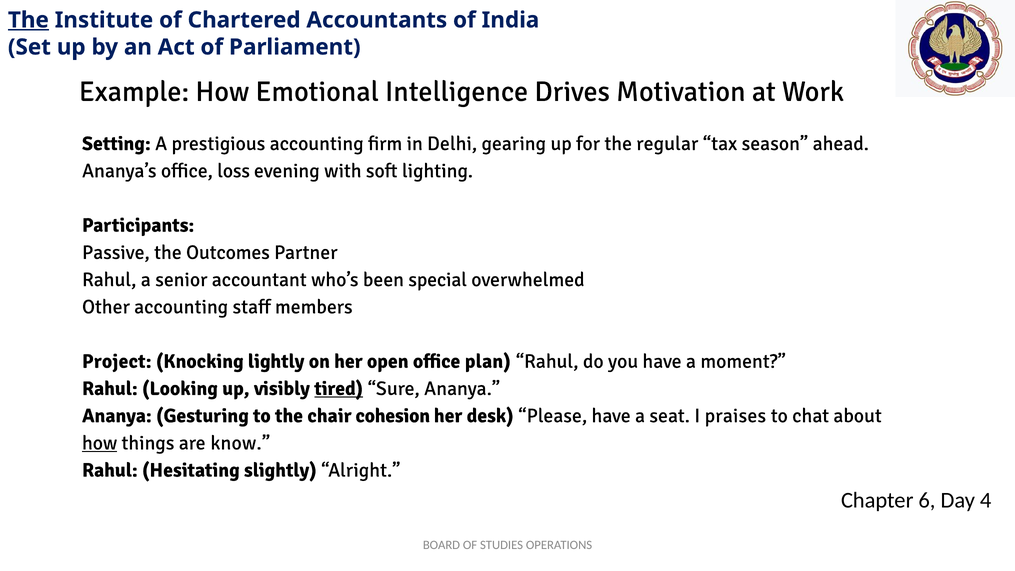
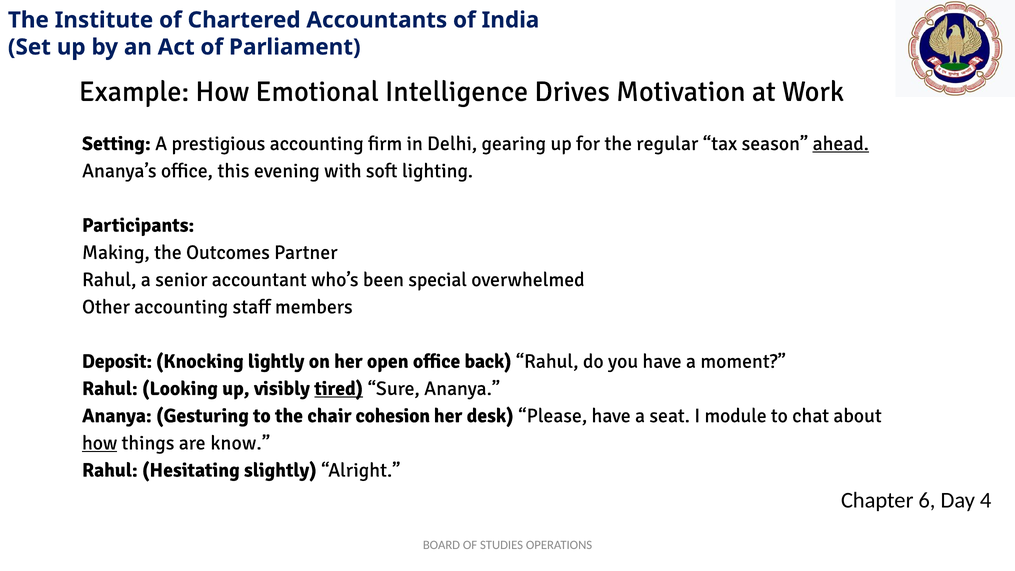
The underline: present -> none (28, 20)
ahead underline: none -> present (841, 144)
loss: loss -> this (233, 171)
Passive: Passive -> Making (116, 252)
Project: Project -> Deposit (117, 361)
plan: plan -> back (488, 361)
praises: praises -> module (736, 416)
